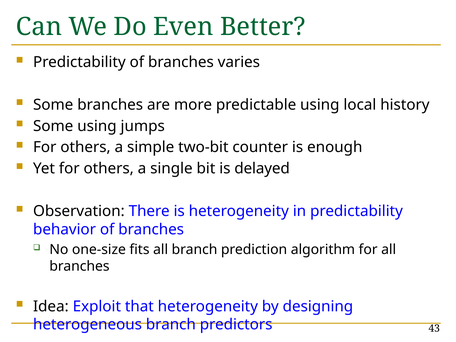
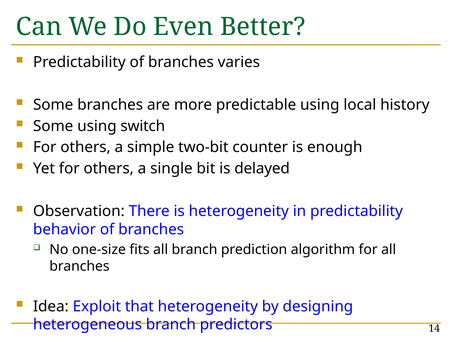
jumps: jumps -> switch (143, 126)
43: 43 -> 14 (434, 329)
